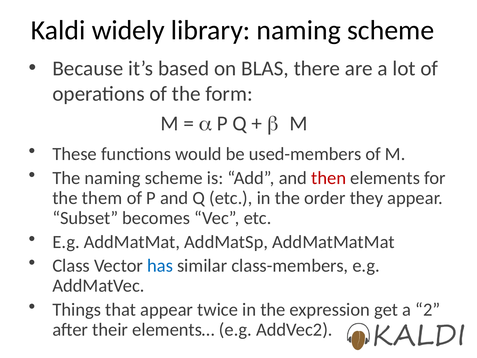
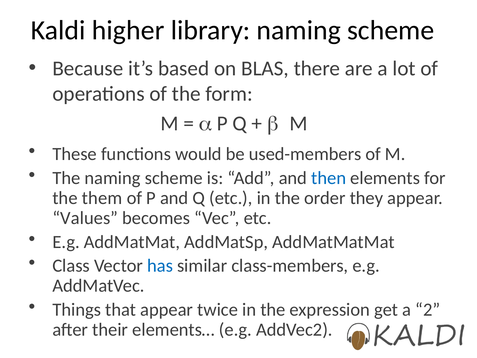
widely: widely -> higher (128, 30)
then colour: red -> blue (329, 178)
Subset: Subset -> Values (85, 218)
